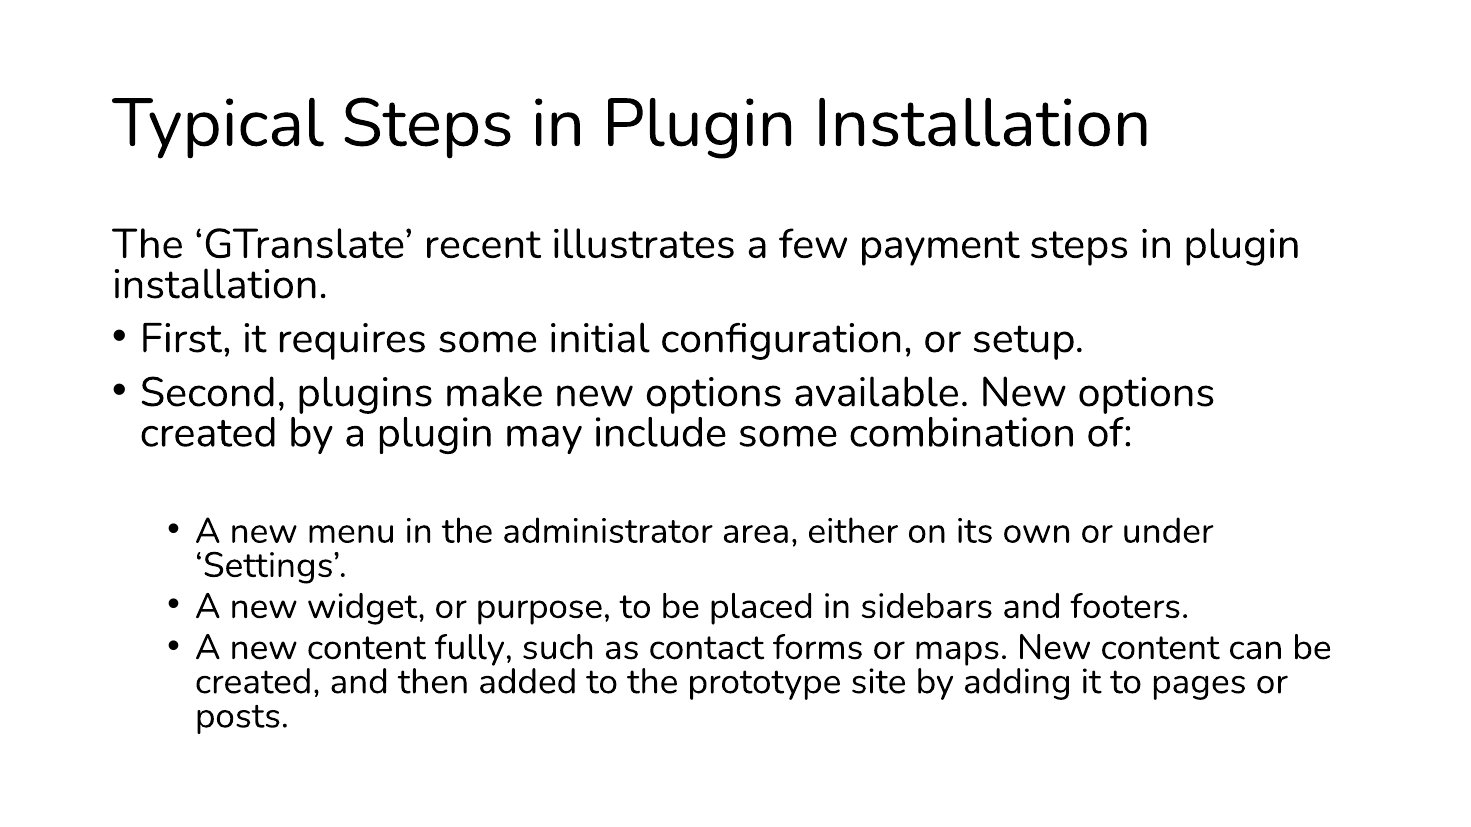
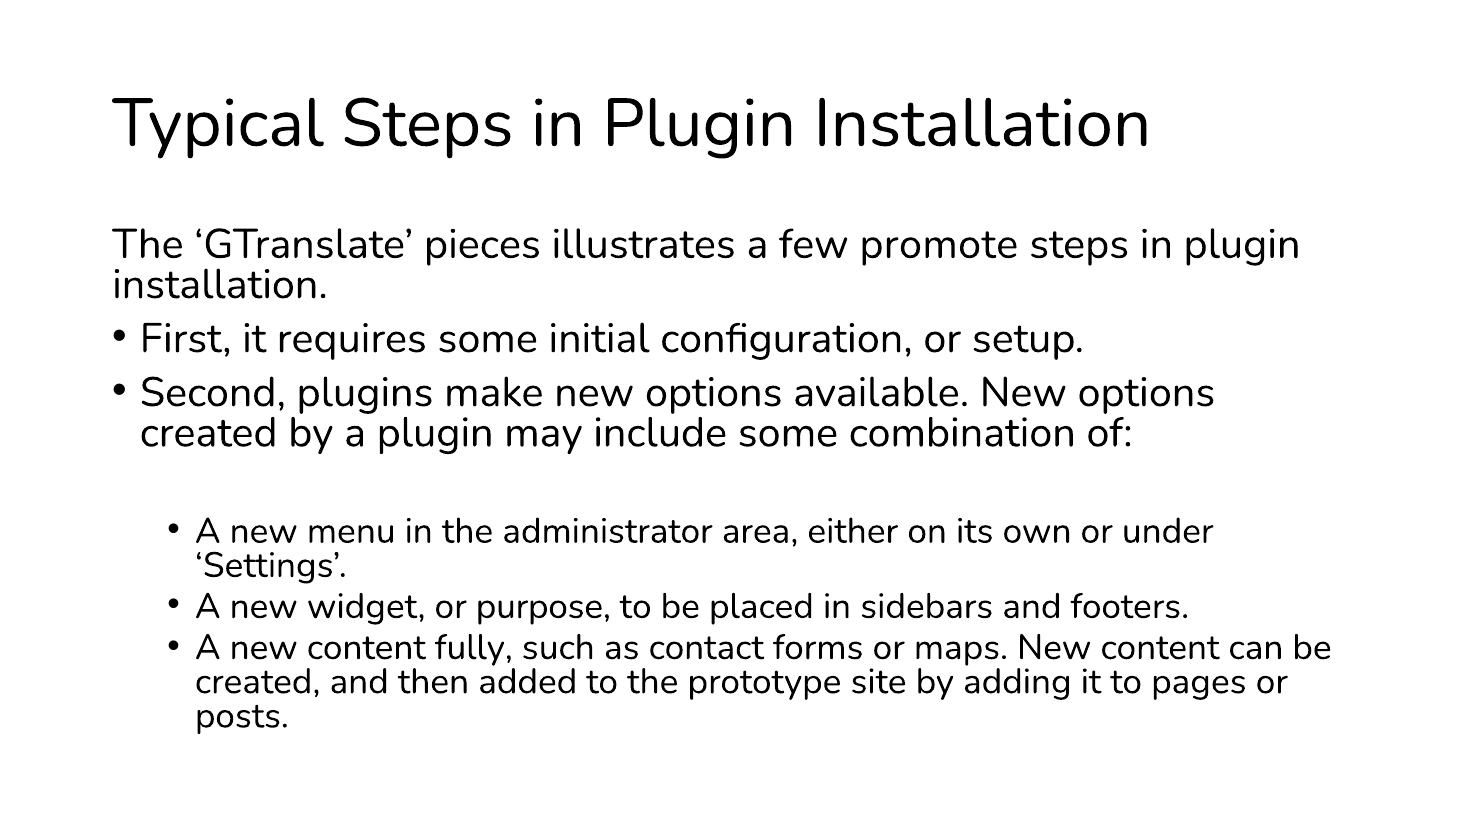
recent: recent -> pieces (482, 244)
payment: payment -> promote (939, 244)
